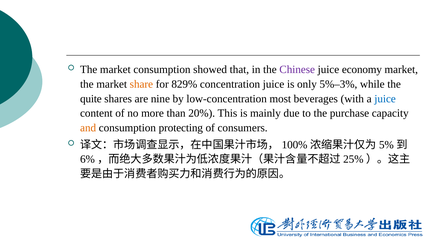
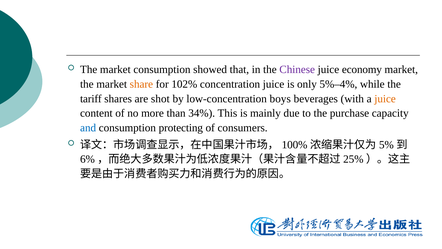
829%: 829% -> 102% (184, 84)
5%–3%: 5%–3% -> 5%–4% (338, 84)
quite: quite -> tariff (91, 99)
nine: nine -> shot (160, 99)
most: most -> boys (280, 99)
juice colour: blue -> orange (385, 99)
20%: 20% -> 34% (202, 113)
and colour: orange -> blue (88, 128)
